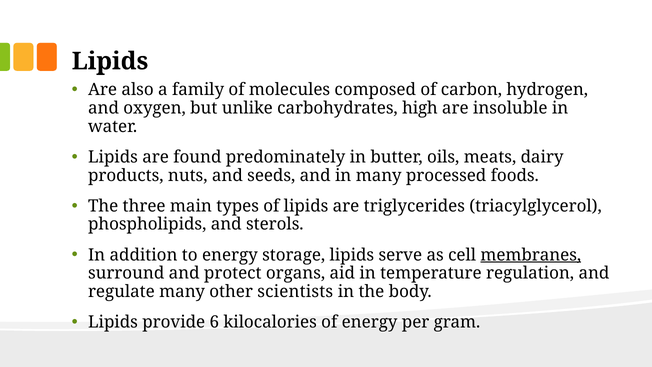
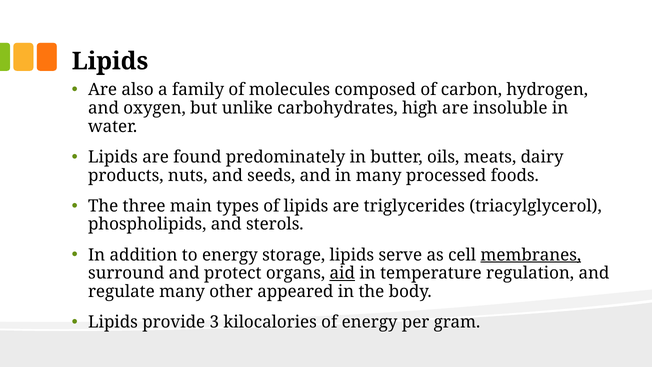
aid underline: none -> present (342, 273)
scientists: scientists -> appeared (295, 291)
6: 6 -> 3 (214, 322)
